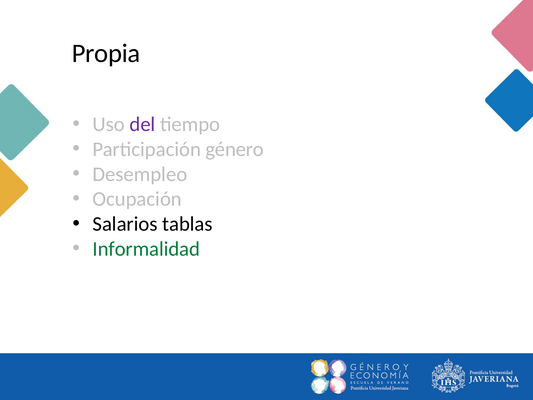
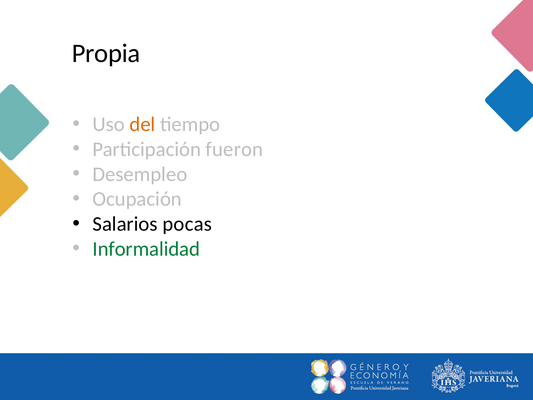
del colour: purple -> orange (142, 124)
género: género -> fueron (234, 149)
tablas: tablas -> pocas (187, 224)
